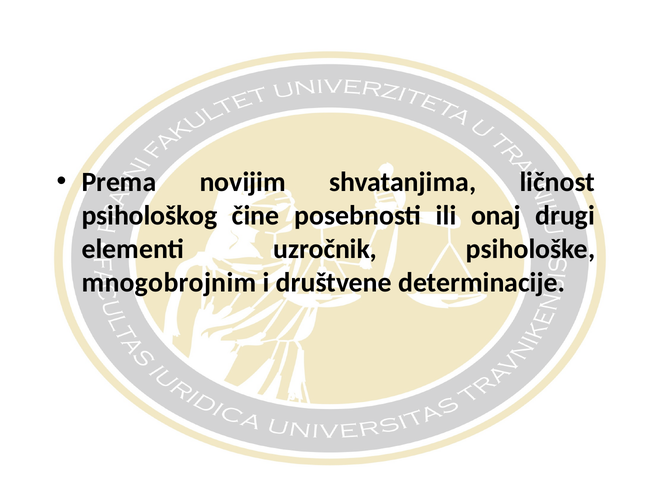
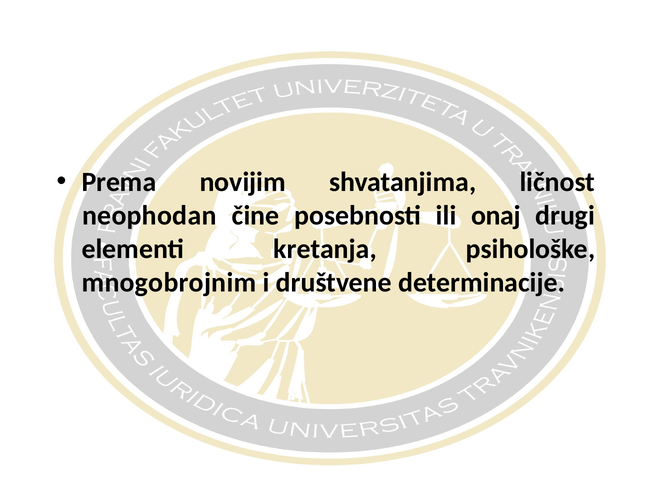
psihološkog: psihološkog -> neophodan (149, 216)
uzročnik: uzročnik -> kretanja (325, 249)
